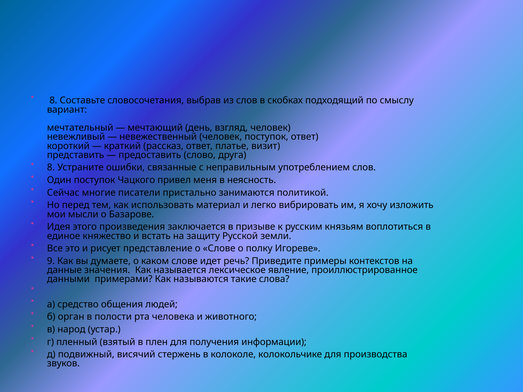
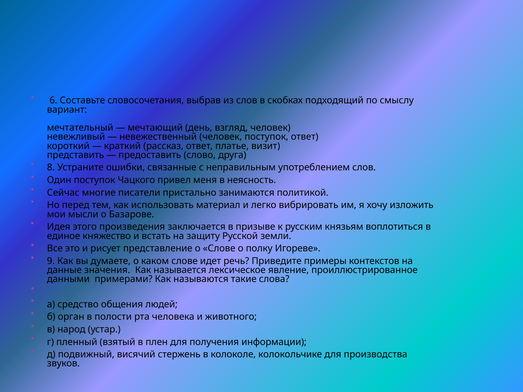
8: 8 -> 6 (53, 101)
